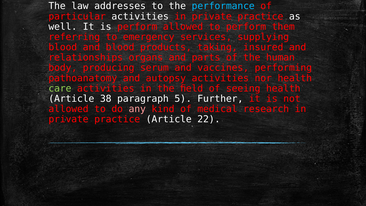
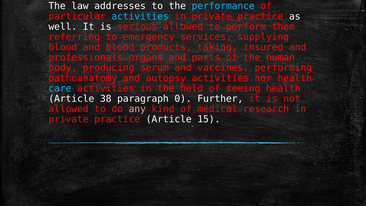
activities colour: white -> light blue (140, 16)
is perform: perform -> serious (137, 27)
relationships: relationships -> professionals (86, 58)
care colour: light green -> light blue (60, 88)
5: 5 -> 0 (183, 99)
22: 22 -> 15 (209, 119)
